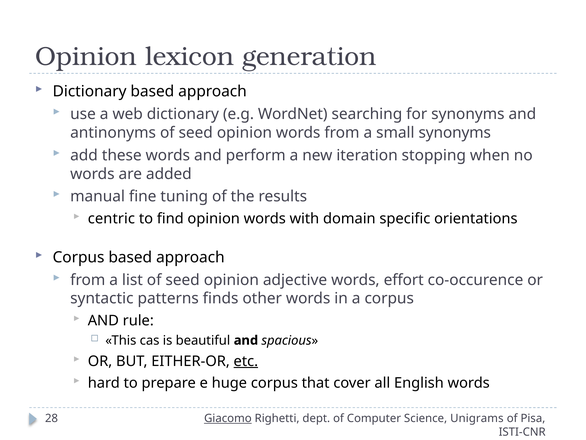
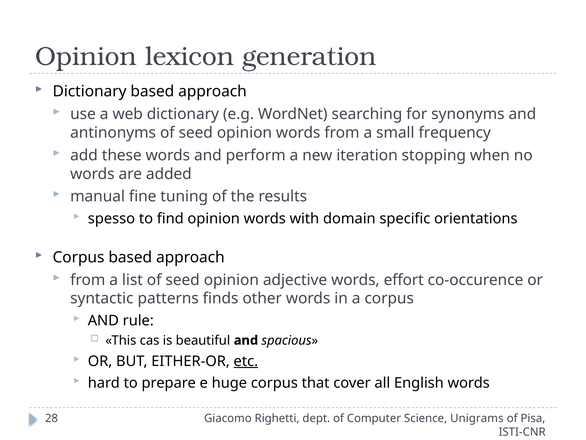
small synonyms: synonyms -> frequency (455, 133)
centric: centric -> spesso (111, 218)
Giacomo underline: present -> none (228, 418)
